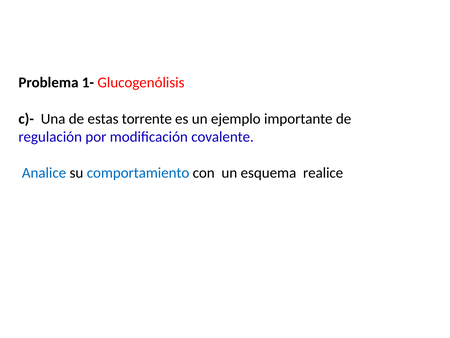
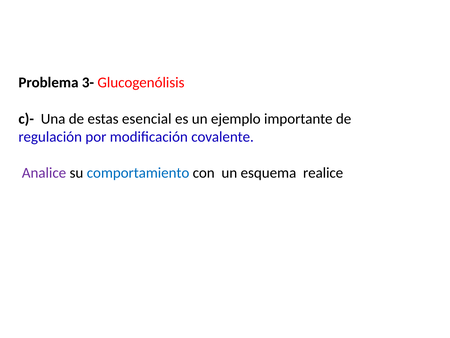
1-: 1- -> 3- (88, 83)
torrente: torrente -> esencial (147, 119)
Analice colour: blue -> purple (44, 173)
